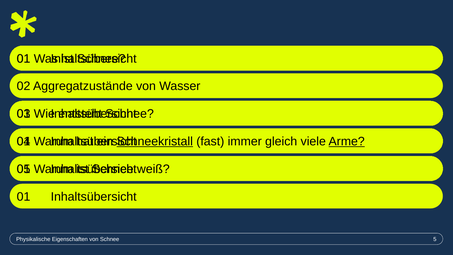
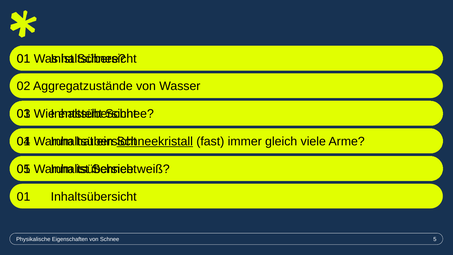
Arme underline: present -> none (347, 141)
